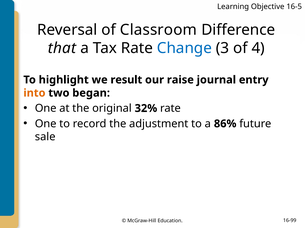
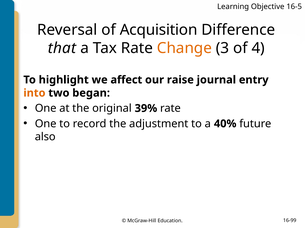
Classroom: Classroom -> Acquisition (159, 30)
Change colour: blue -> orange (184, 48)
result: result -> affect (126, 80)
32%: 32% -> 39% (146, 109)
86%: 86% -> 40% (225, 124)
sale: sale -> also (45, 137)
